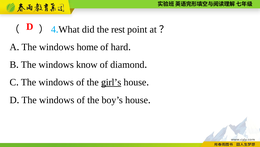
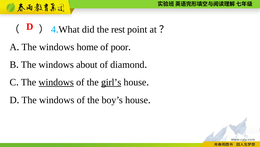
hard: hard -> poor (120, 47)
know: know -> about (87, 64)
windows underline: none -> present (56, 82)
